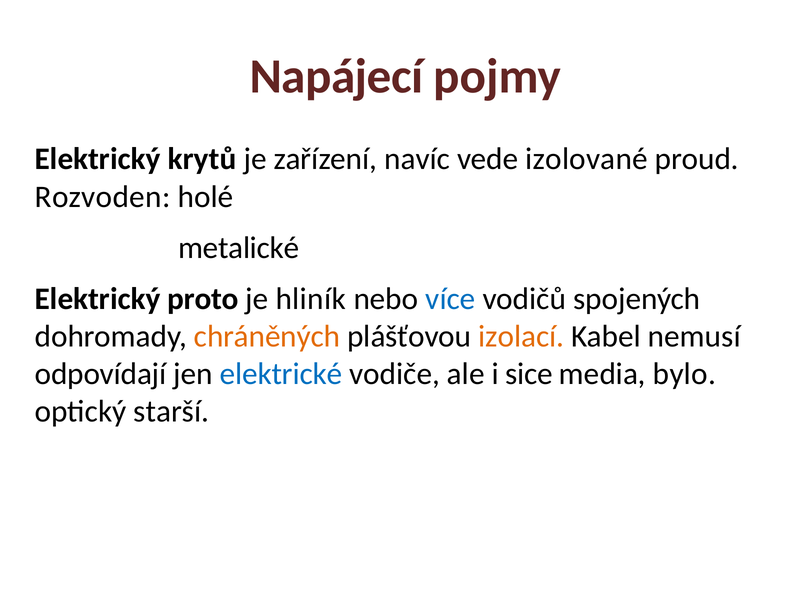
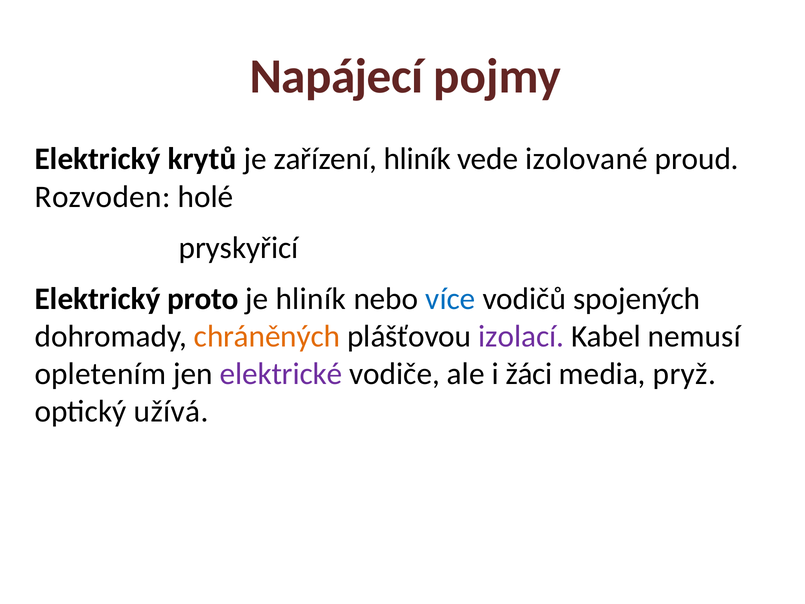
zařízení navíc: navíc -> hliník (417, 159)
metalické: metalické -> pryskyřicí (239, 248)
izolací colour: orange -> purple (521, 336)
odpovídají: odpovídají -> opletením (100, 374)
elektrické colour: blue -> purple (281, 374)
sice: sice -> žáci (529, 374)
bylo: bylo -> pryž (684, 374)
starší: starší -> užívá (171, 411)
